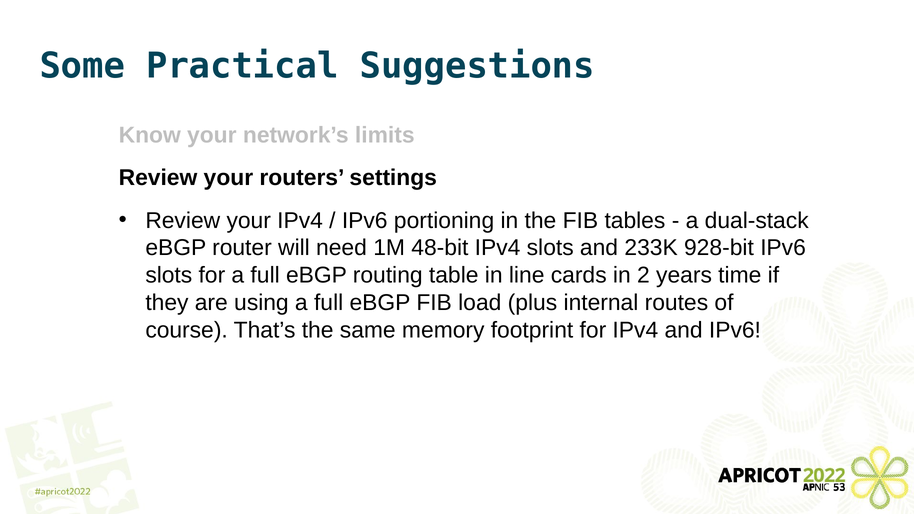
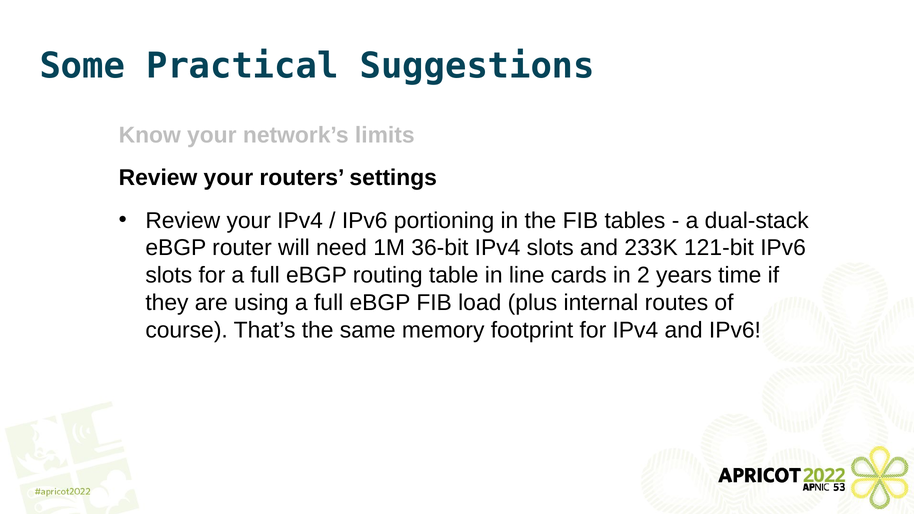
48-bit: 48-bit -> 36-bit (440, 248)
928-bit: 928-bit -> 121-bit (719, 248)
